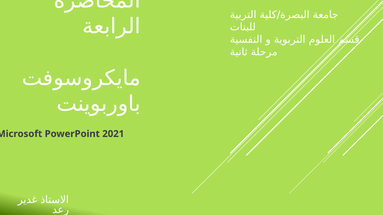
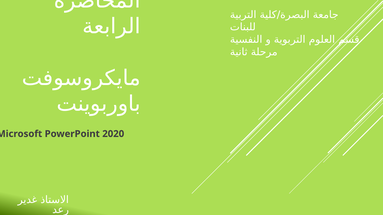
2021: 2021 -> 2020 (113, 134)
